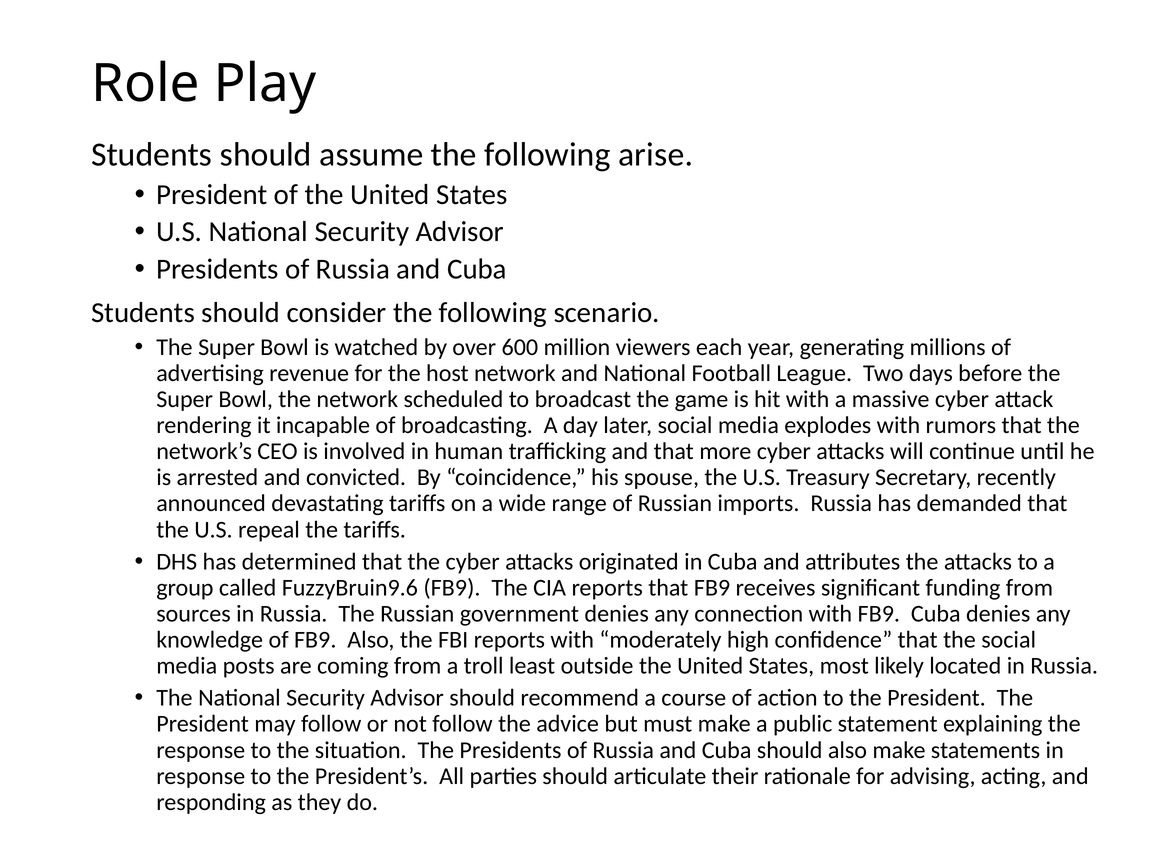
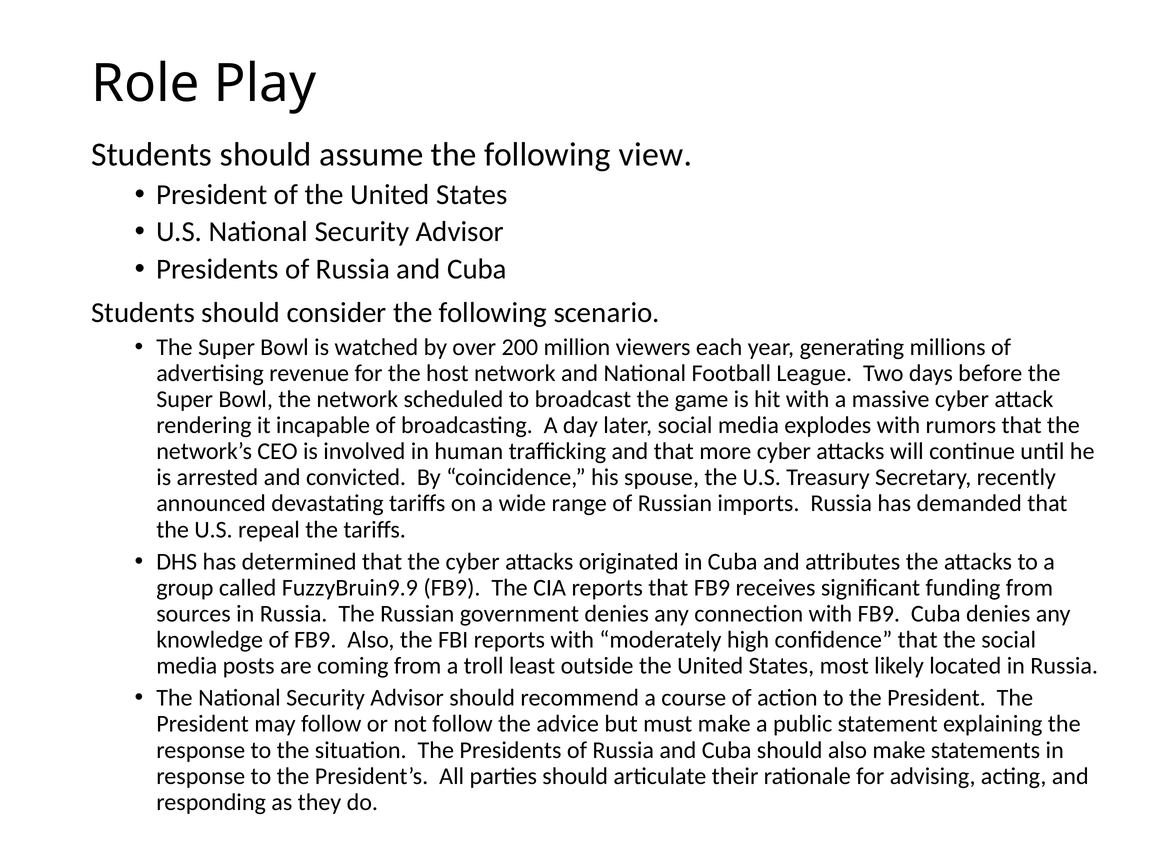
arise: arise -> view (656, 155)
600: 600 -> 200 (520, 347)
FuzzyBruin9.6: FuzzyBruin9.6 -> FuzzyBruin9.9 (350, 588)
